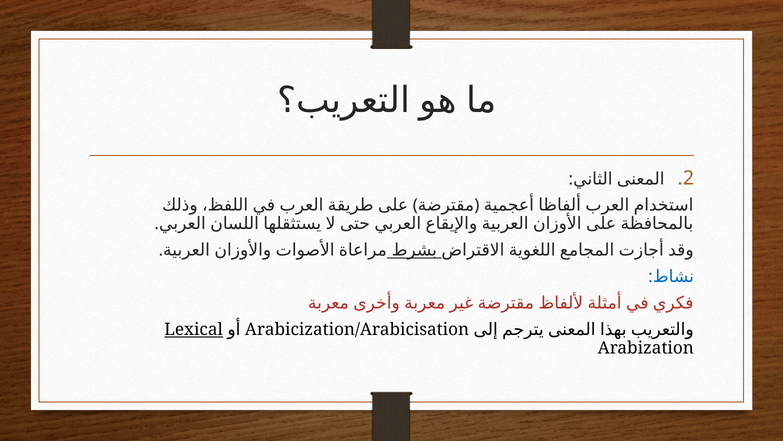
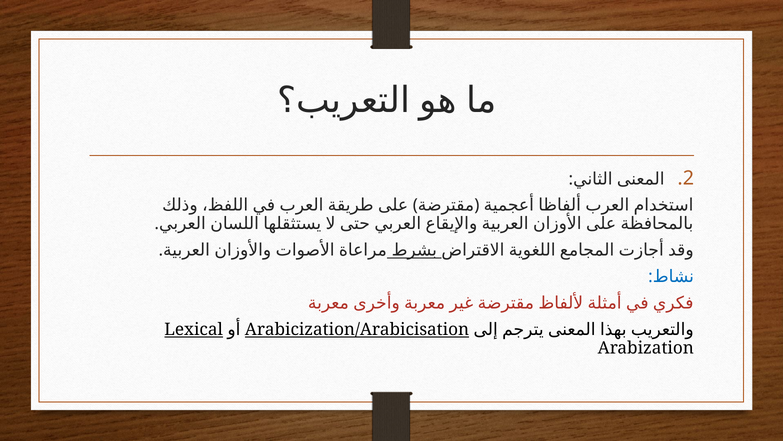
Arabicization/Arabicisation underline: none -> present (357, 329)
